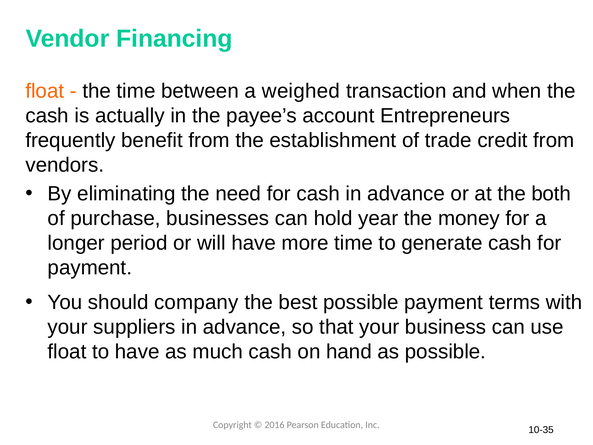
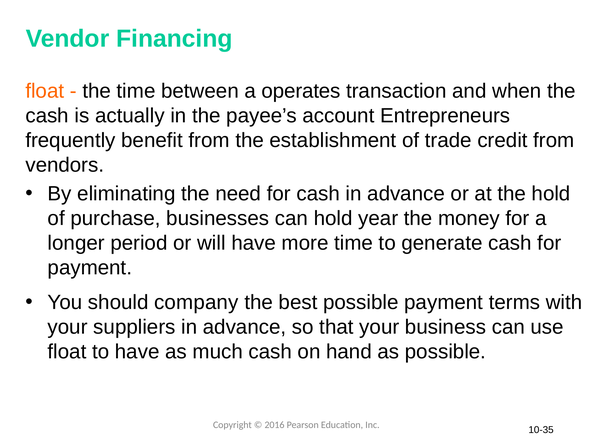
weighed: weighed -> operates (301, 91)
the both: both -> hold (551, 194)
